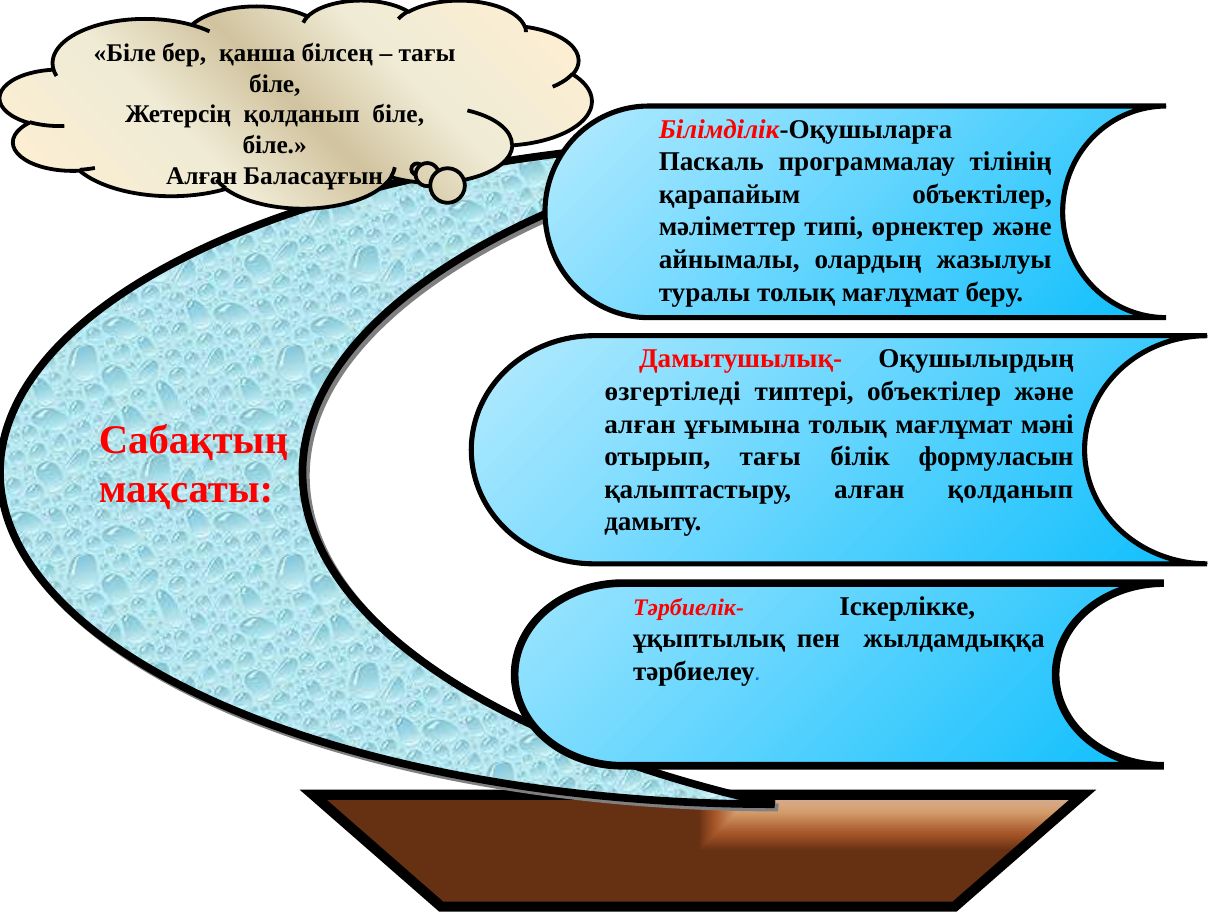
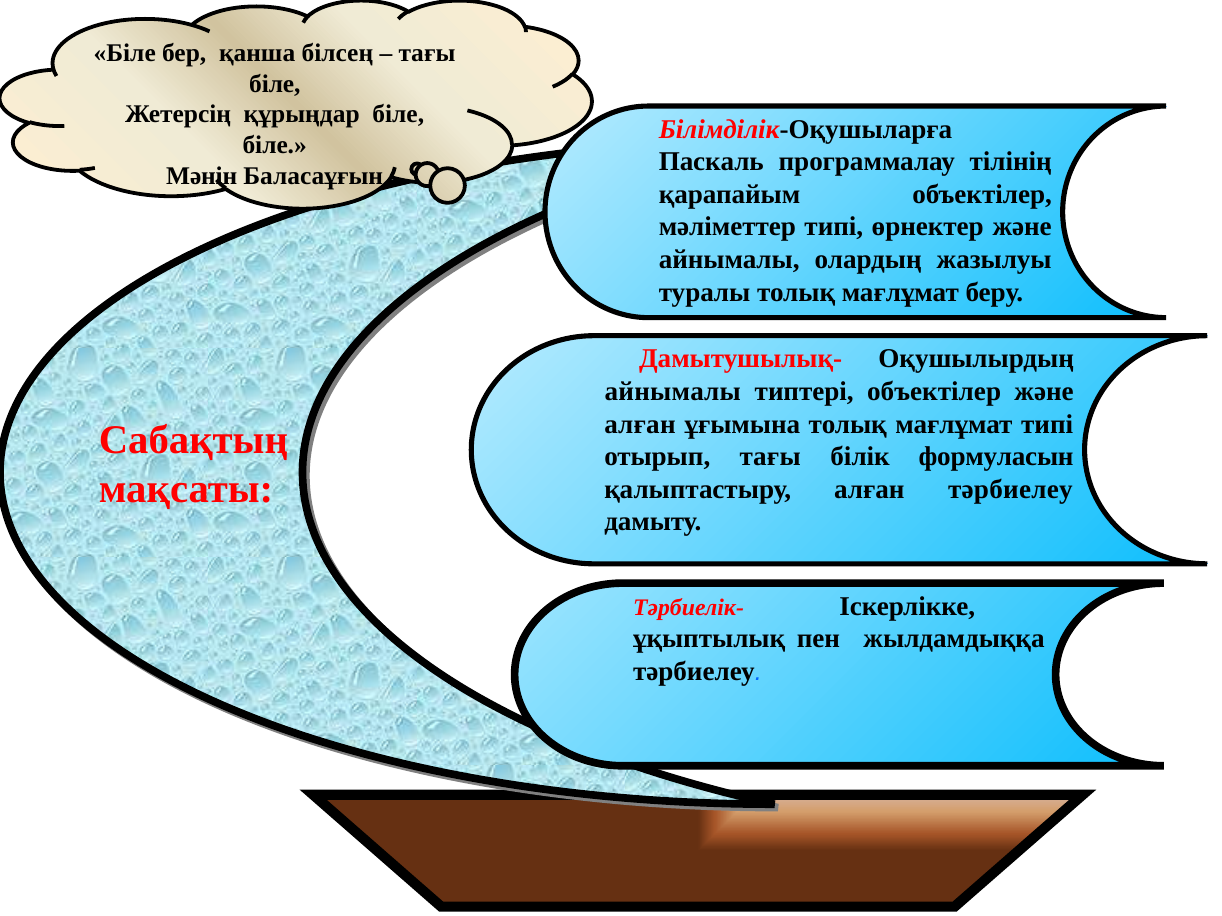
Жетерсің қолданып: қолданып -> құрыңдар (302, 115)
Алған: Алған -> Мәнін (202, 176)
өзгертіледі: өзгертіледі -> айнымалы (673, 392)
мағлұмат мәні: мәні -> типі (1047, 424)
алған қолданып: қолданып -> тәрбиелеу (1010, 489)
